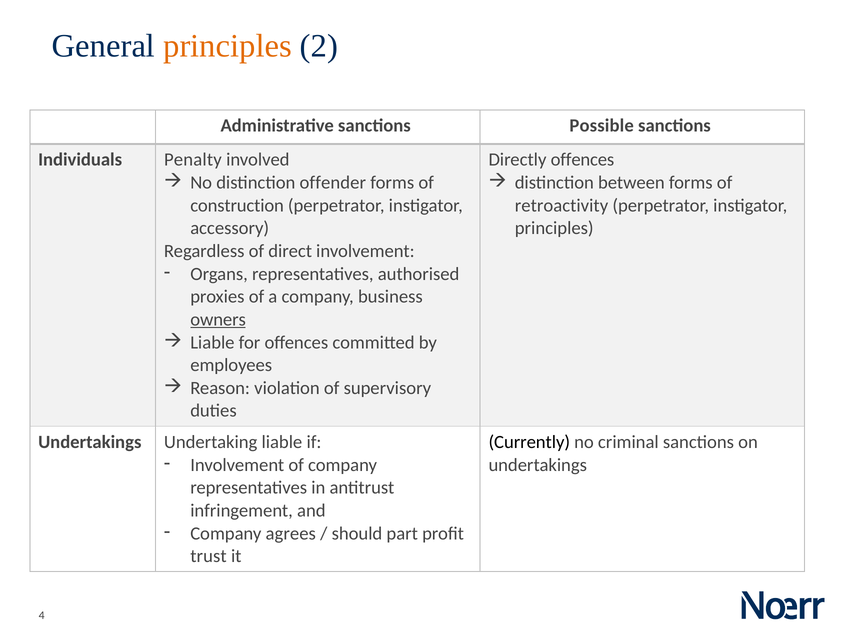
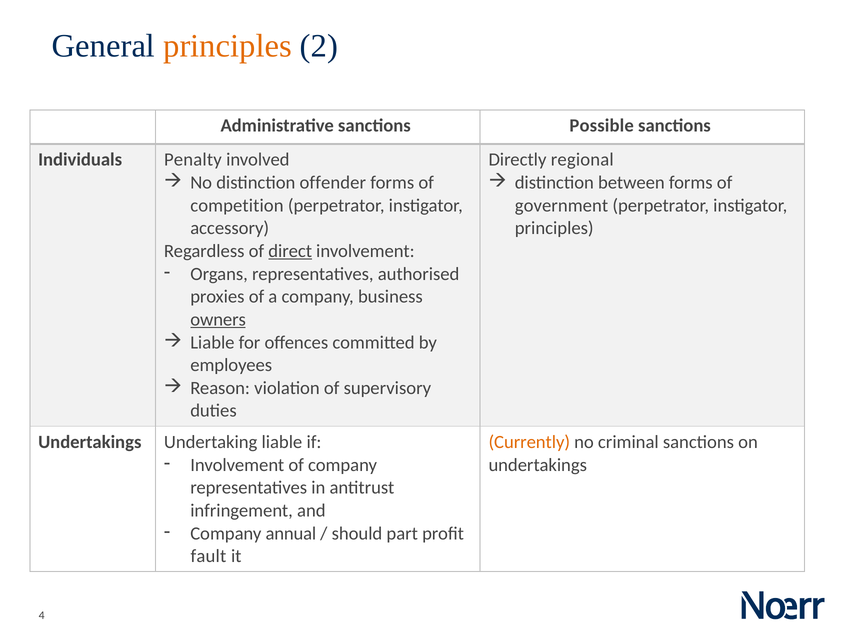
Directly offences: offences -> regional (582, 160)
construction: construction -> competition (237, 206)
retroactivity: retroactivity -> government (561, 206)
direct underline: none -> present (290, 251)
Currently colour: black -> orange (529, 443)
agrees: agrees -> annual (291, 534)
trust: trust -> fault (208, 557)
